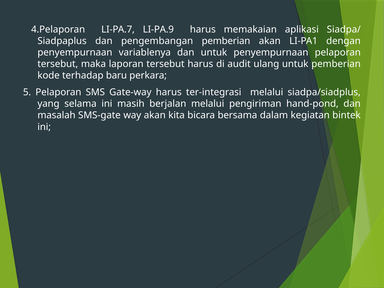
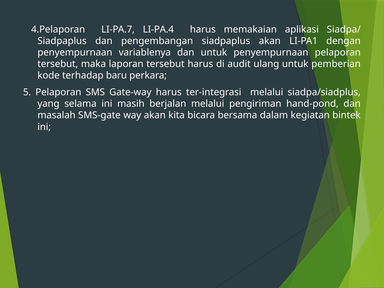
LI-PA.9: LI-PA.9 -> LI-PA.4 (158, 29)
pengembangan pemberian: pemberian -> siadpaplus (226, 41)
